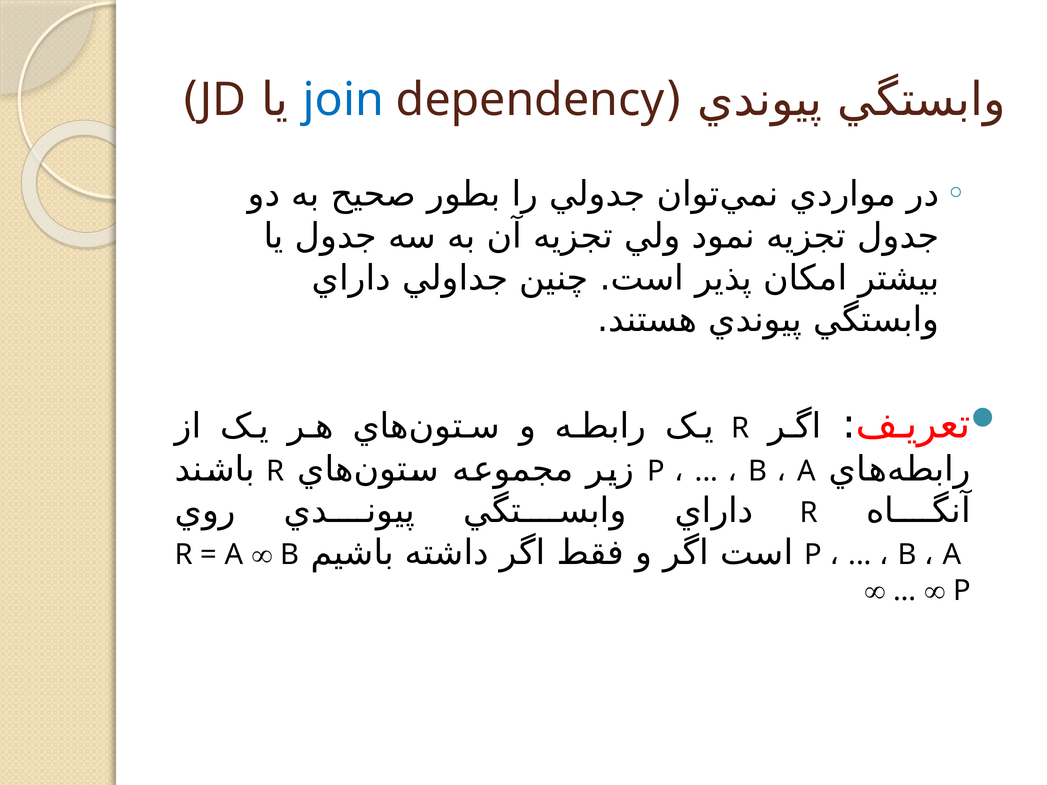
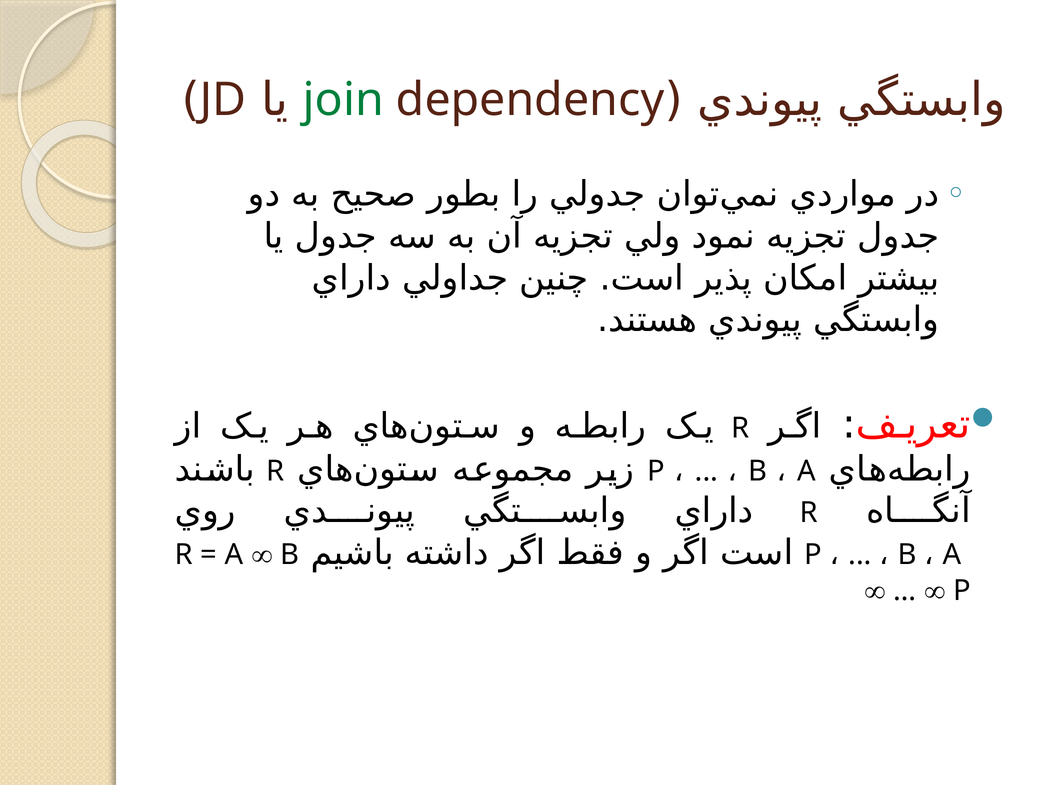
join colour: blue -> green (343, 100)
